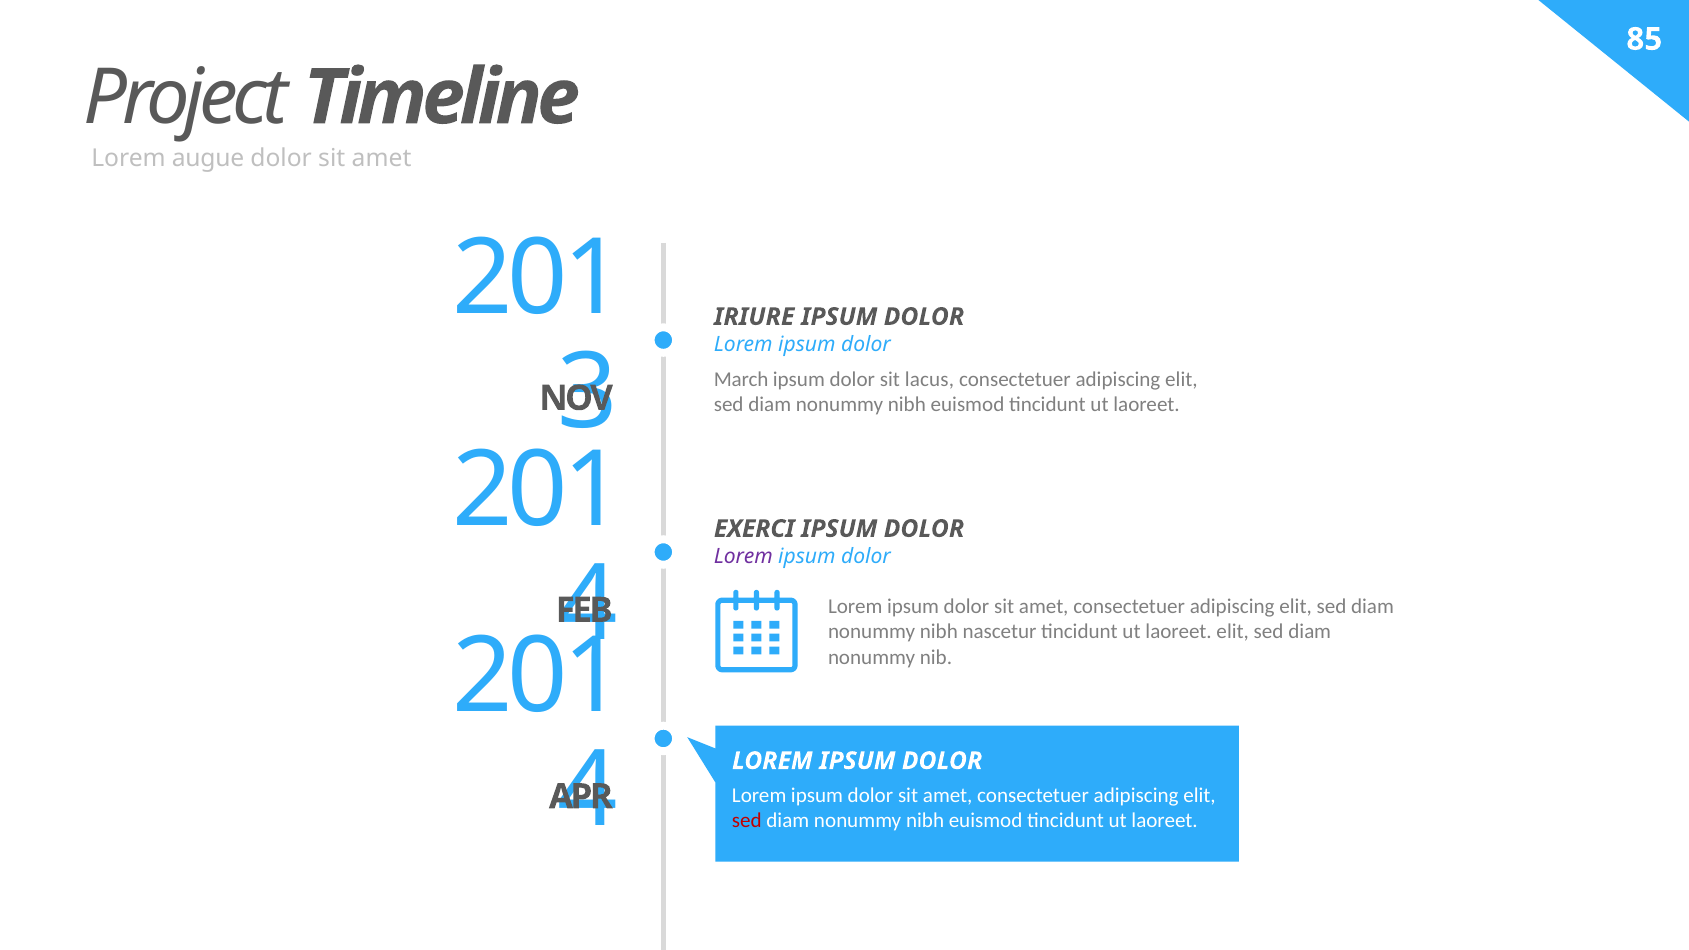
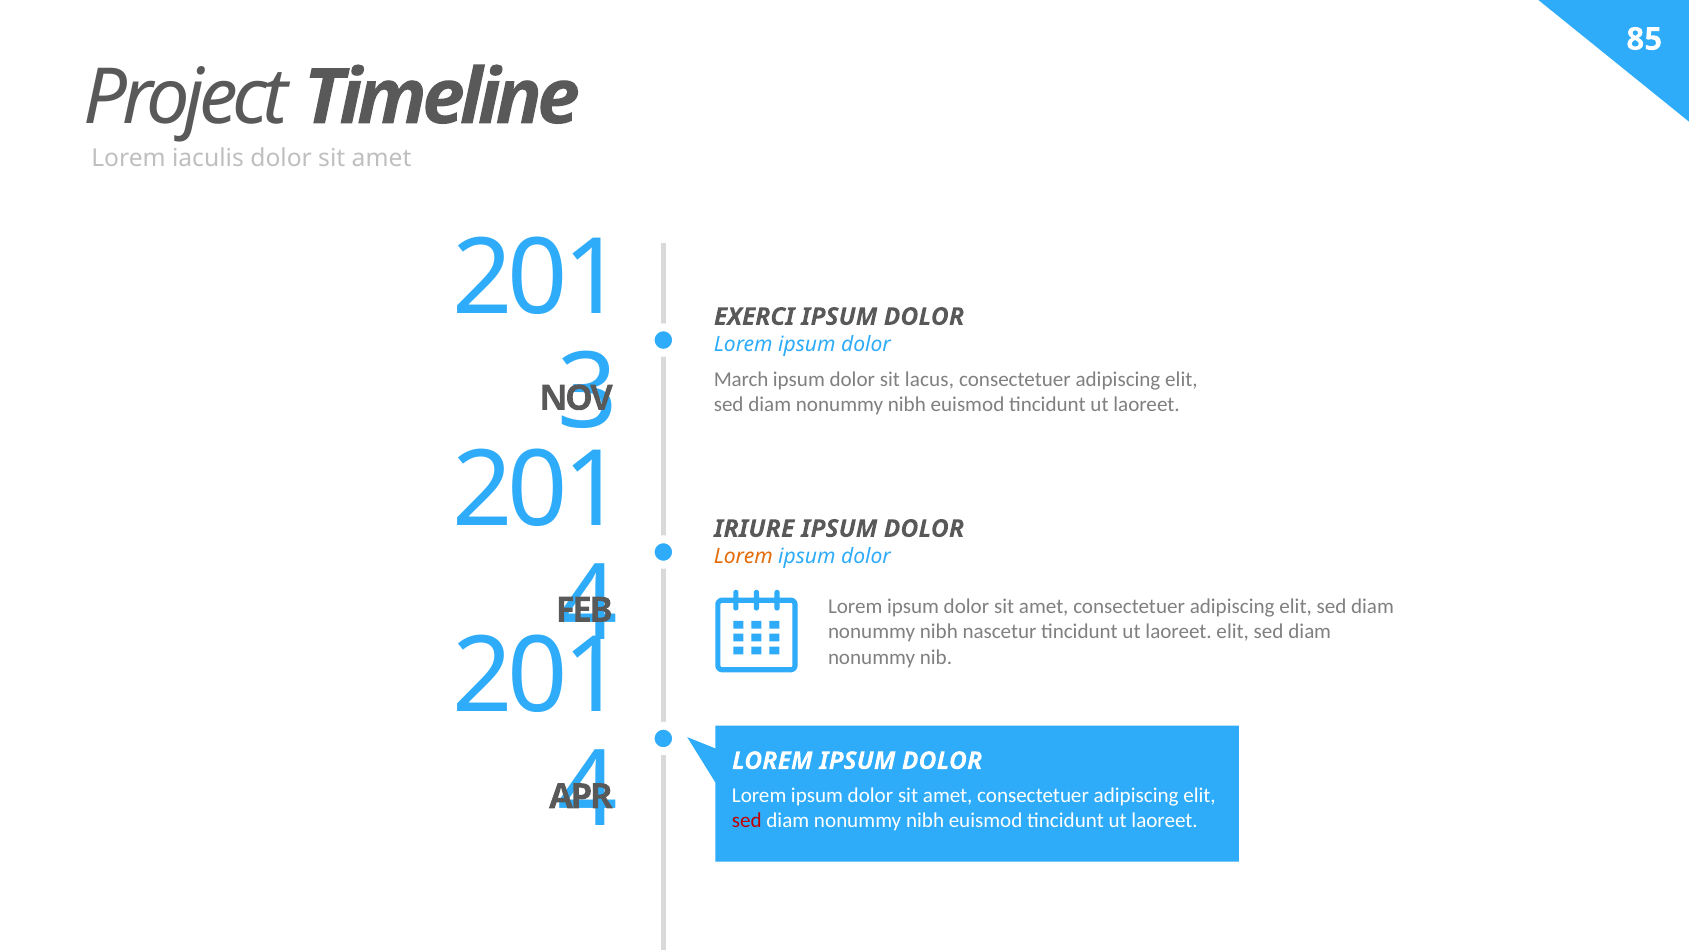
augue: augue -> iaculis (208, 158)
IRIURE: IRIURE -> EXERCI (754, 317)
EXERCI: EXERCI -> IRIURE (754, 529)
Lorem colour: purple -> orange (743, 557)
